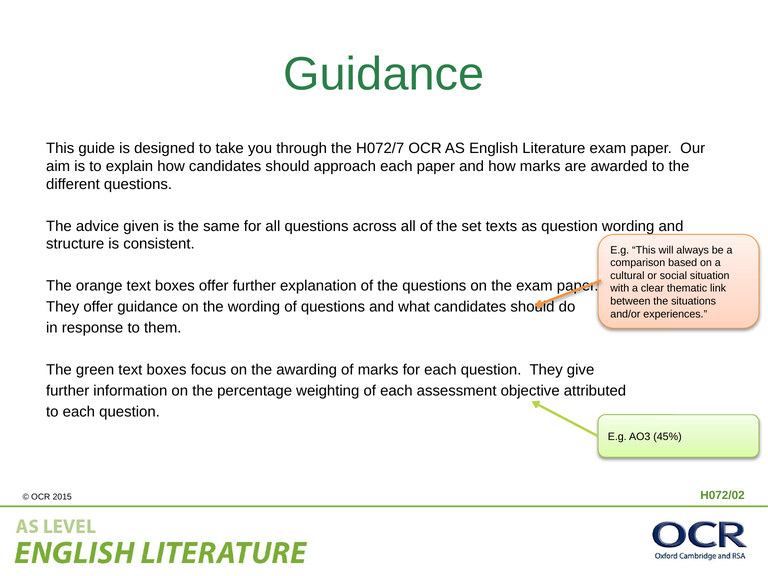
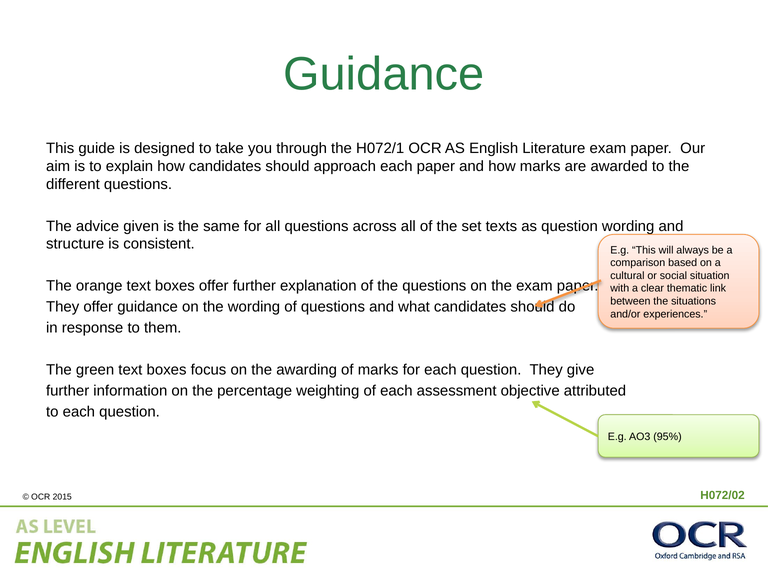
H072/7: H072/7 -> H072/1 (380, 148)
45%: 45% -> 95% (667, 437)
